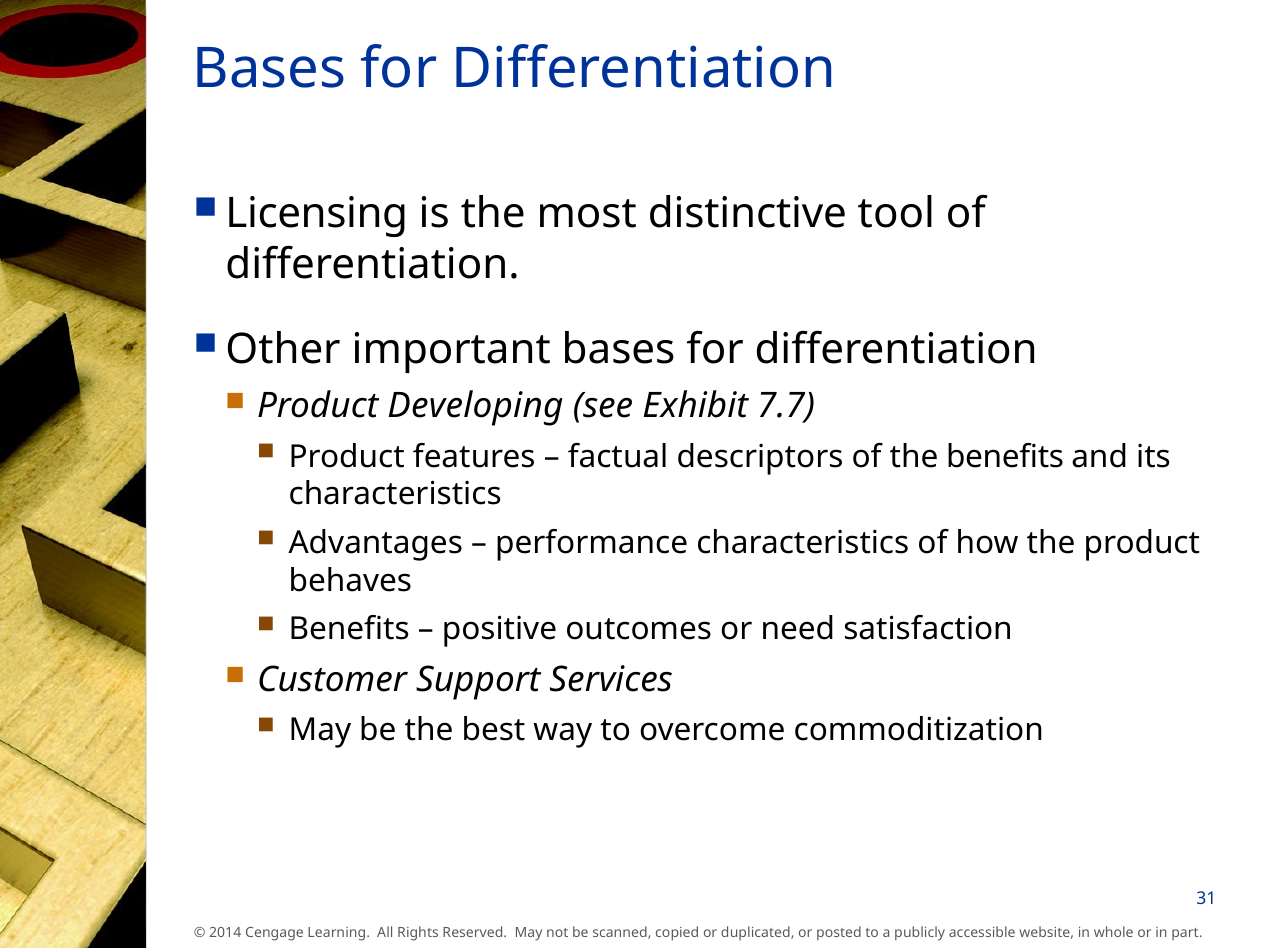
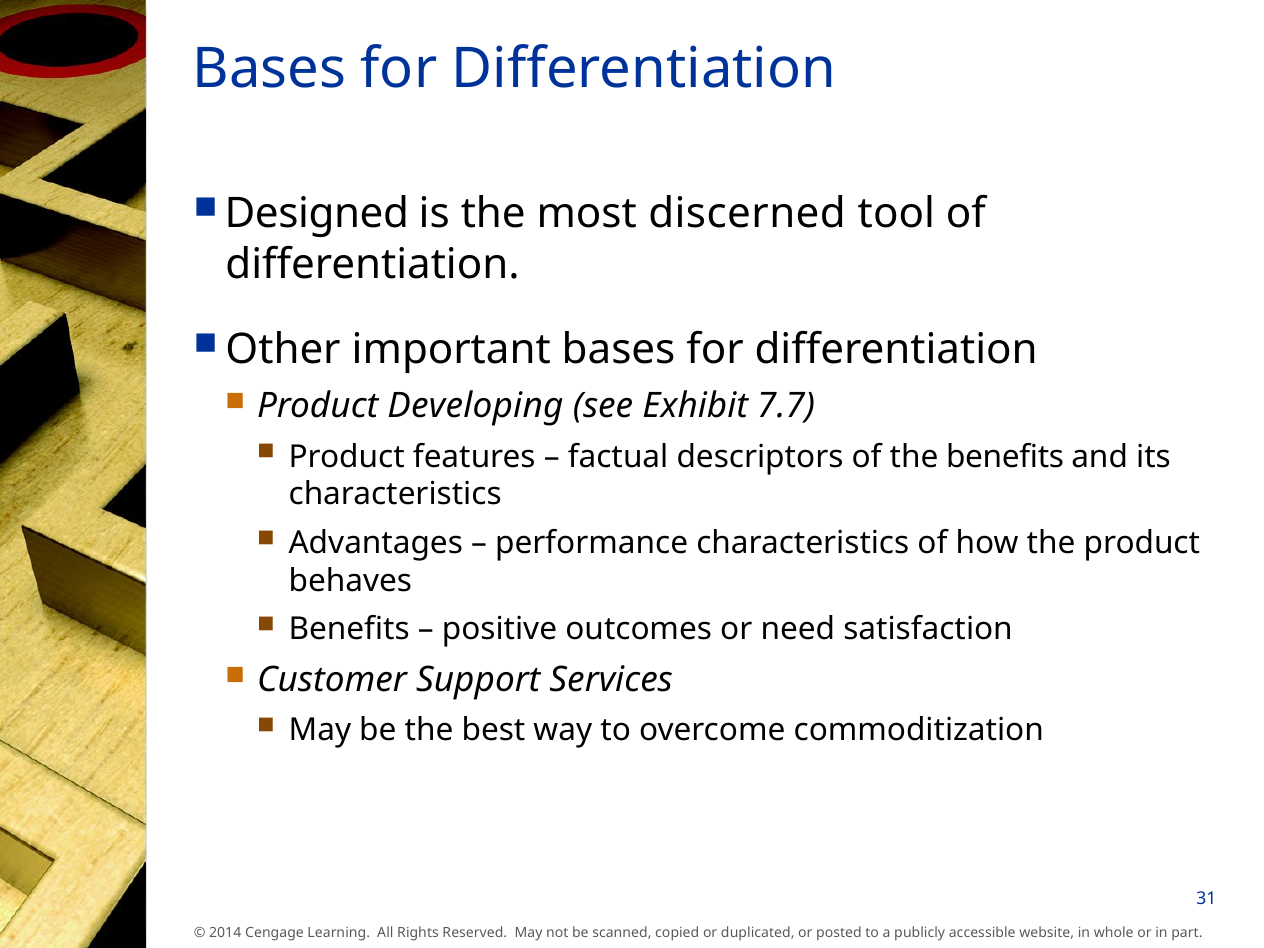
Licensing: Licensing -> Designed (317, 214)
distinctive: distinctive -> discerned (747, 214)
